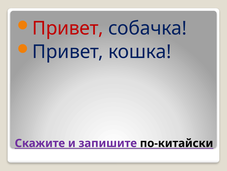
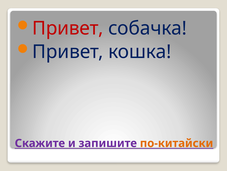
по-китайски colour: black -> orange (177, 143)
